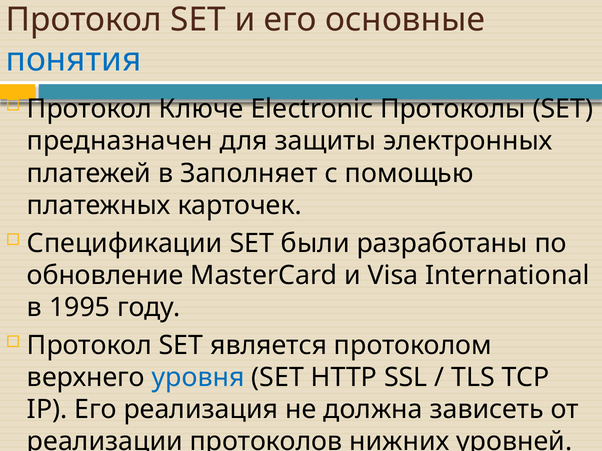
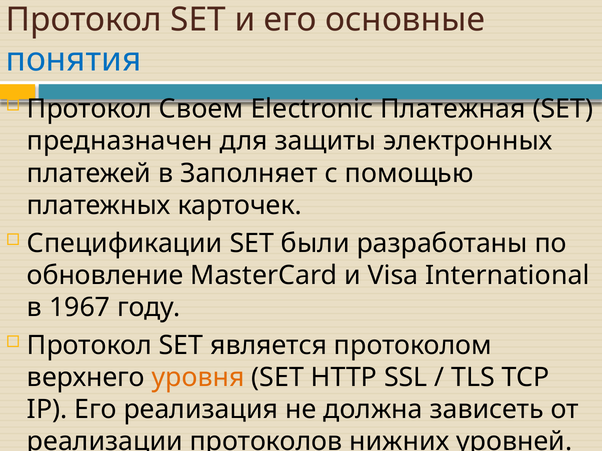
Ключе: Ключе -> Своем (201, 109)
Протоколы: Протоколы -> Платежная (453, 109)
1995: 1995 -> 1967 (80, 308)
уровня colour: blue -> orange (198, 378)
